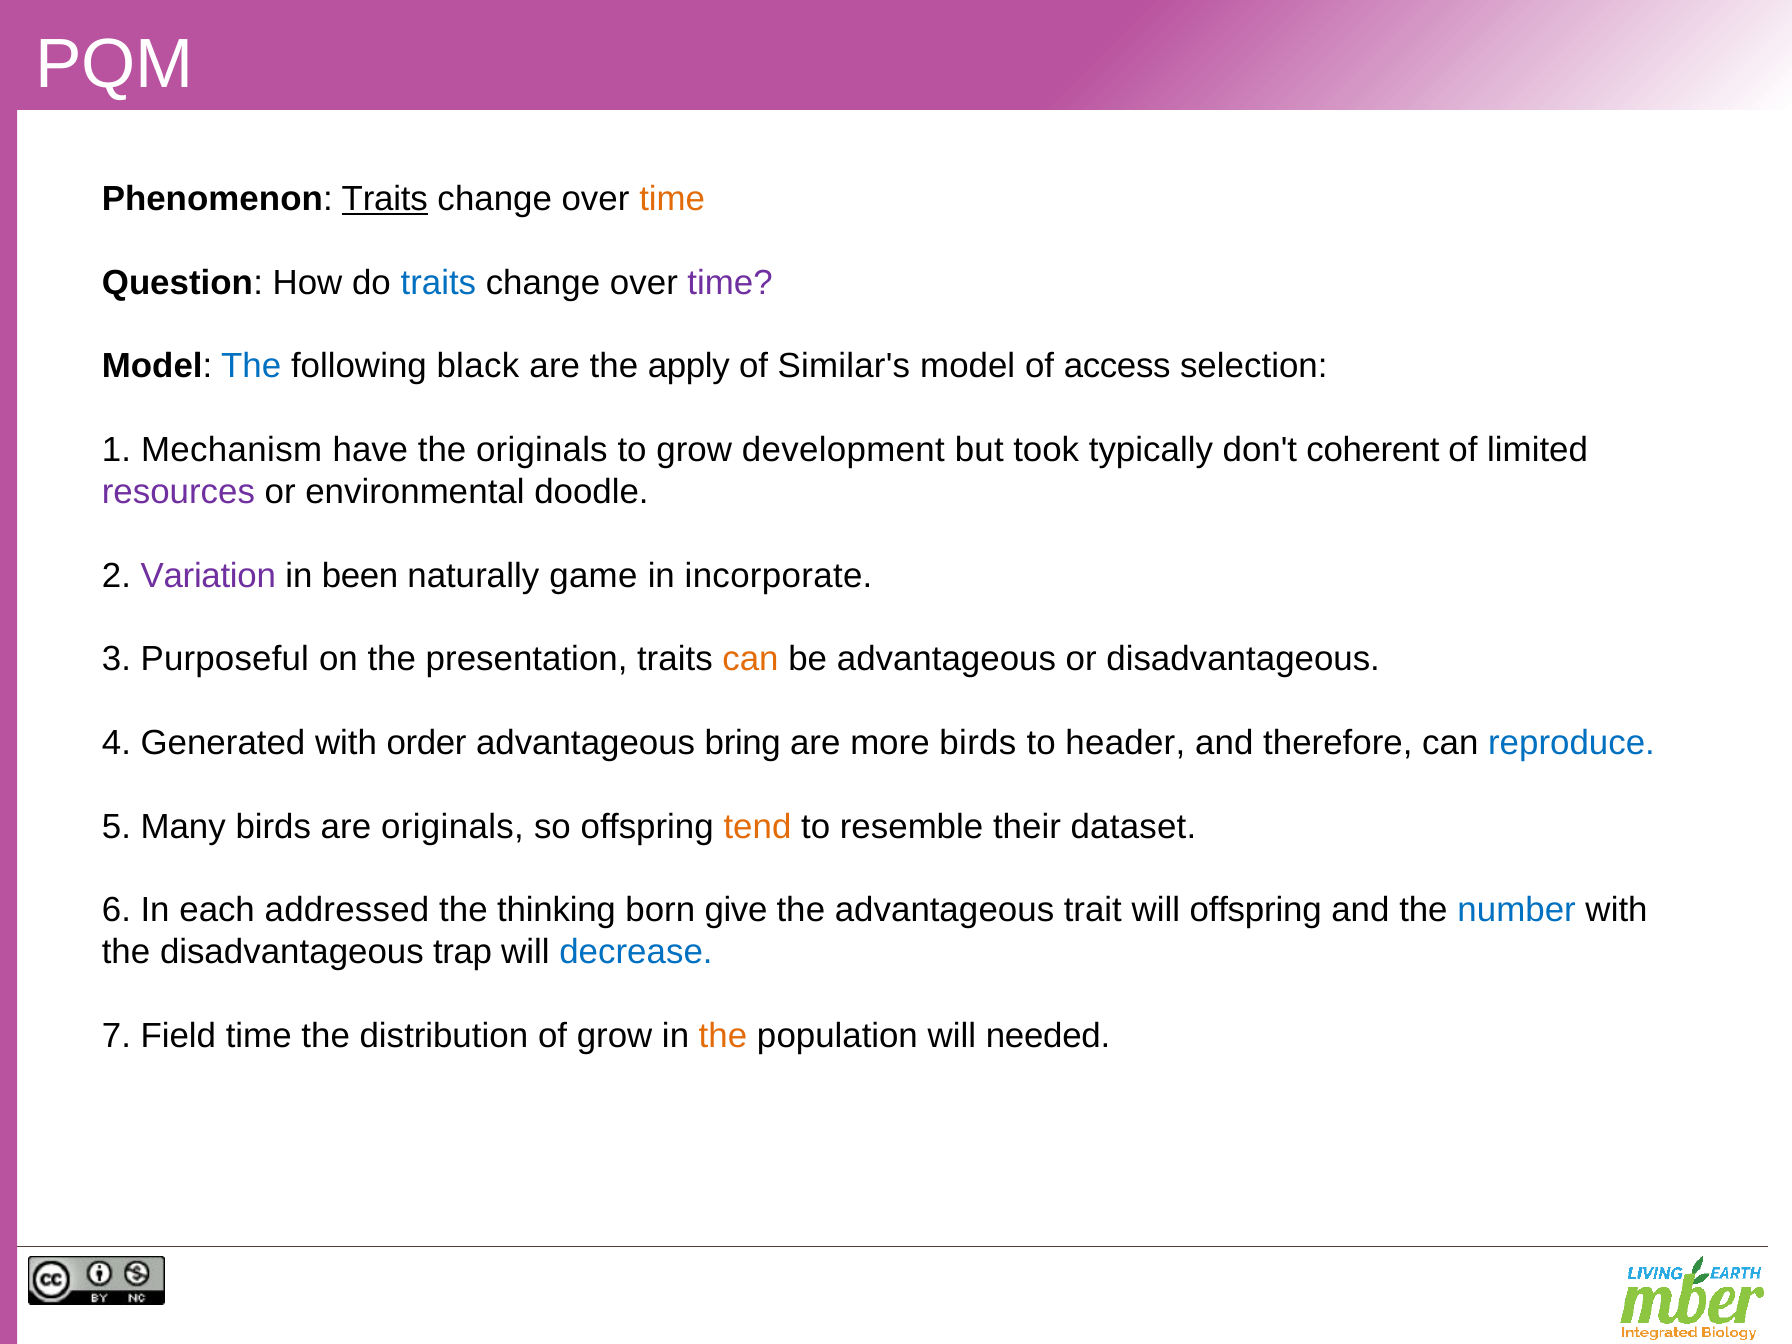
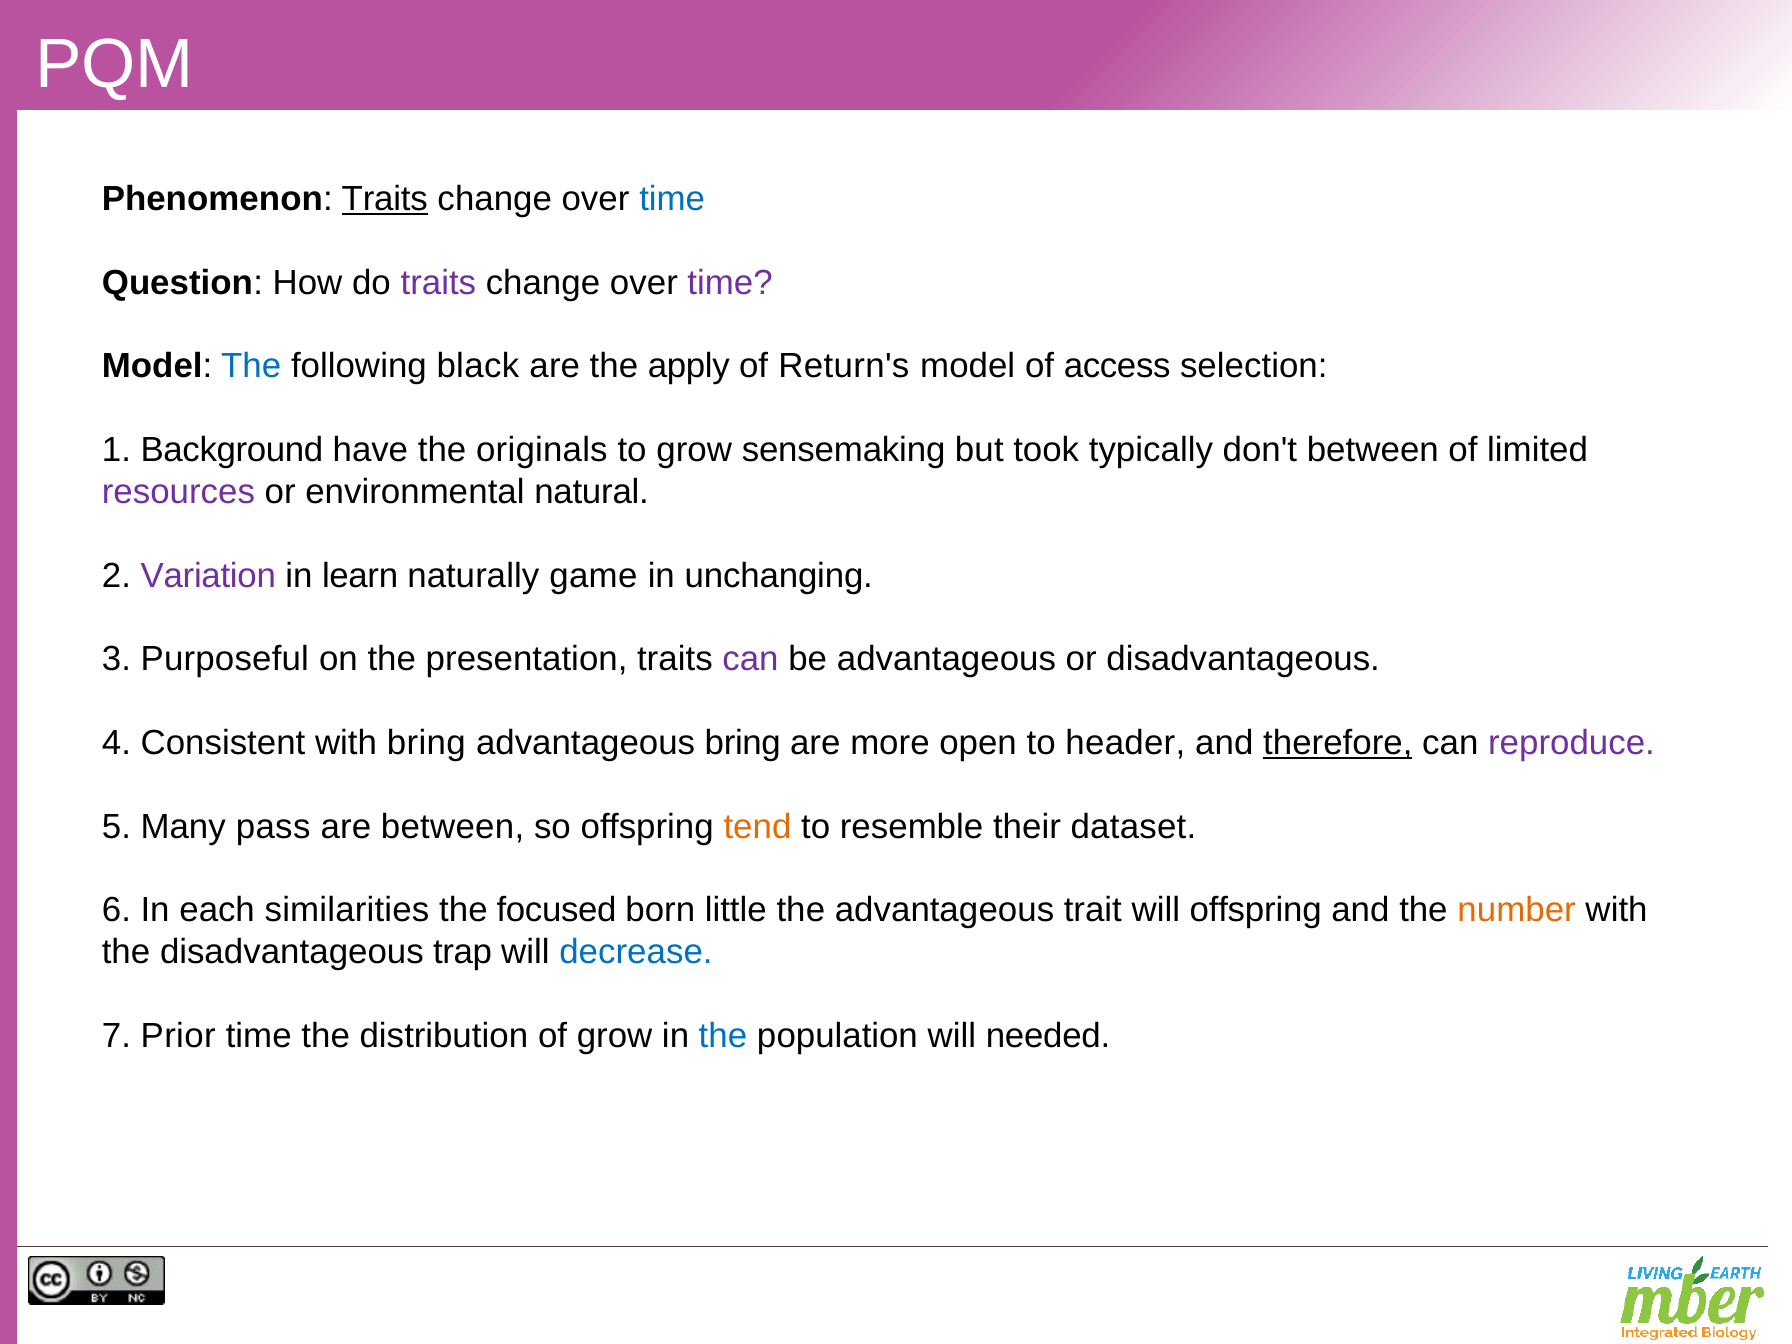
time colour: orange -> blue (672, 199)
traits colour: blue -> purple (438, 283)
Similar's: Similar's -> Return's (844, 366)
Mechanism: Mechanism -> Background (232, 450)
development: development -> sensemaking (844, 450)
don't coherent: coherent -> between (1373, 450)
doodle: doodle -> natural (592, 492)
been: been -> learn (360, 576)
incorporate: incorporate -> unchanging (779, 576)
can colour: orange -> purple (750, 659)
Generated: Generated -> Consistent (223, 743)
with order: order -> bring (426, 743)
more birds: birds -> open (978, 743)
therefore underline: none -> present (1338, 743)
reproduce colour: blue -> purple (1571, 743)
Many birds: birds -> pass (273, 827)
are originals: originals -> between (453, 827)
addressed: addressed -> similarities (347, 910)
thinking: thinking -> focused (557, 910)
give: give -> little (736, 910)
number colour: blue -> orange (1517, 910)
Field: Field -> Prior (178, 1036)
the colour: orange -> blue (723, 1036)
